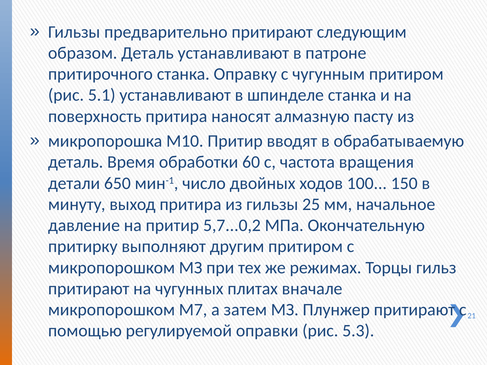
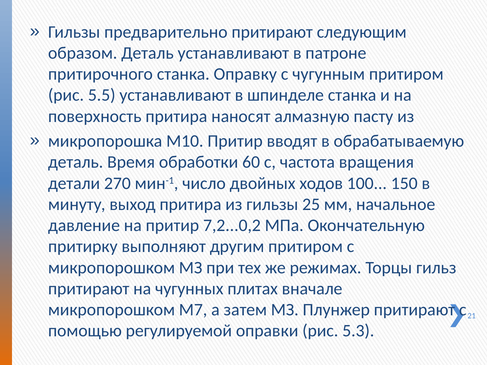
5.1: 5.1 -> 5.5 (102, 95)
650: 650 -> 270 (117, 183)
5,7...0,2: 5,7...0,2 -> 7,2...0,2 (232, 226)
